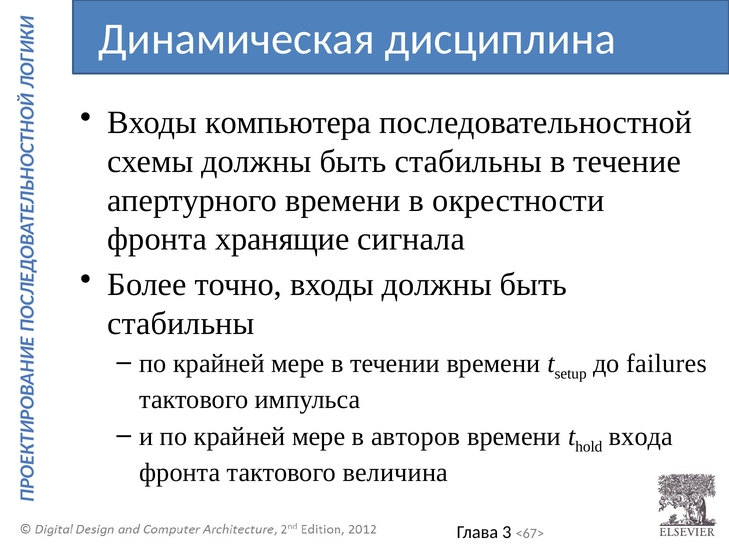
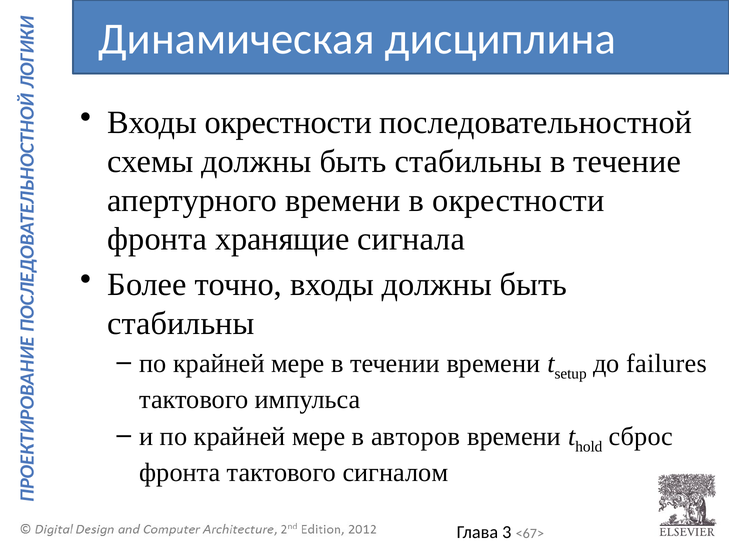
Входы компьютера: компьютера -> окрестности (288, 123)
входа: входа -> сброс (641, 436)
величина: величина -> сигналом (395, 472)
